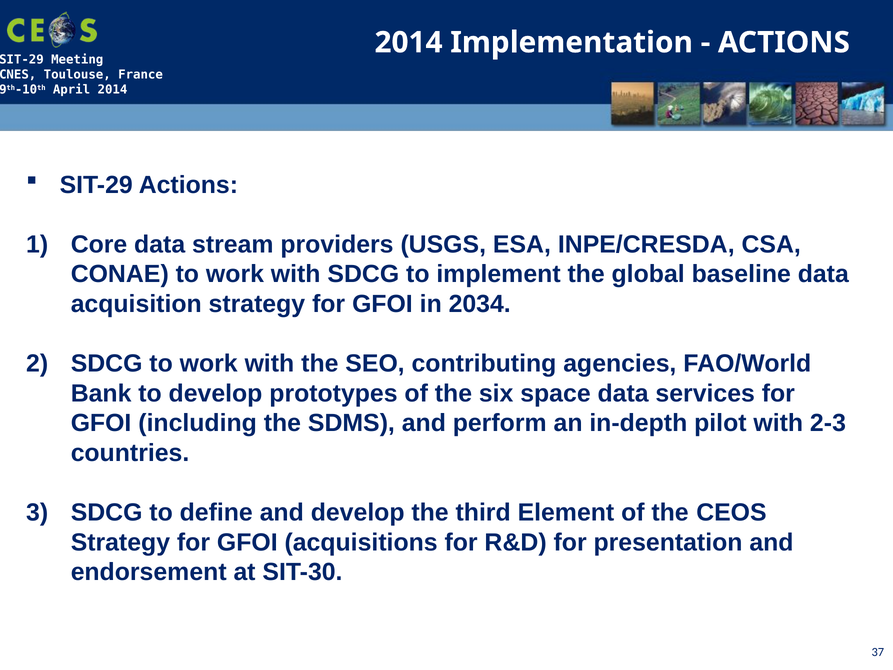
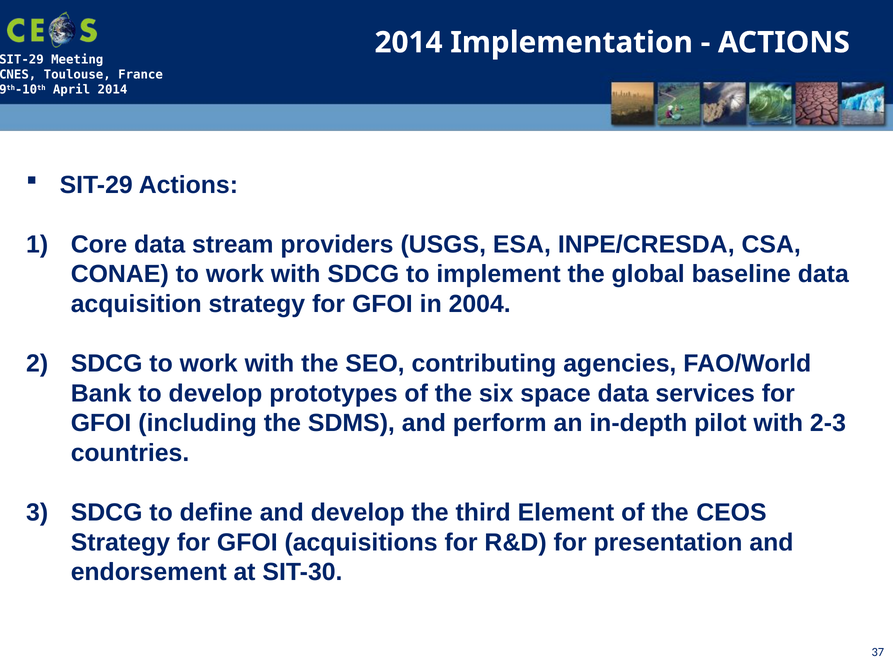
2034: 2034 -> 2004 (480, 304)
